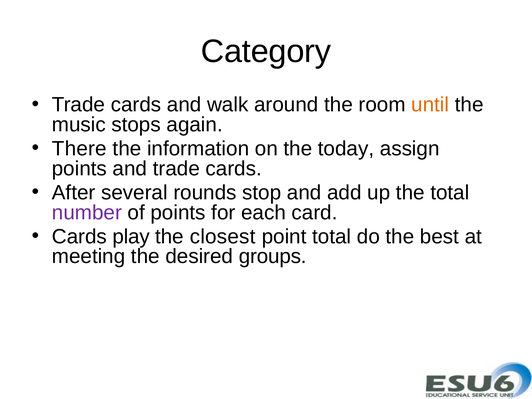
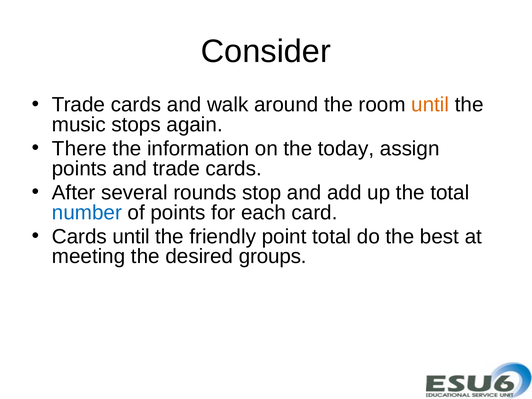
Category: Category -> Consider (266, 51)
number colour: purple -> blue (87, 213)
Cards play: play -> until (131, 237)
closest: closest -> friendly (223, 237)
